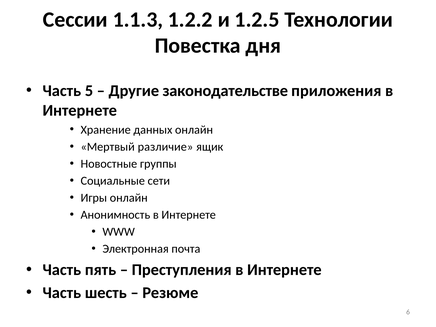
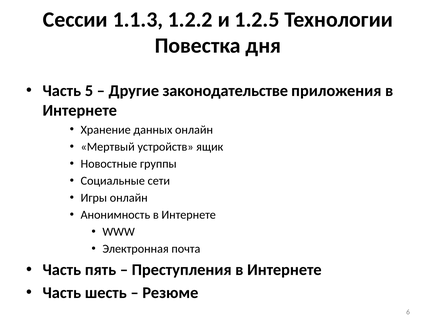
различие: различие -> устройств (166, 147)
